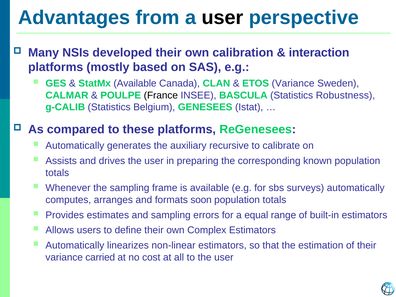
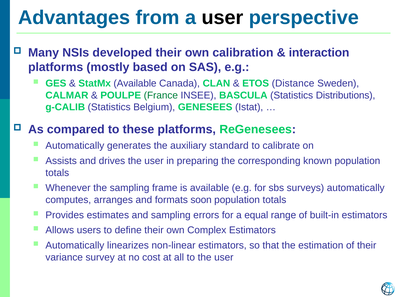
ETOS Variance: Variance -> Distance (293, 83)
France colour: black -> green (161, 95)
Robustness: Robustness -> Distributions (346, 95)
recursive: recursive -> standard (229, 146)
carried: carried -> survey (100, 257)
